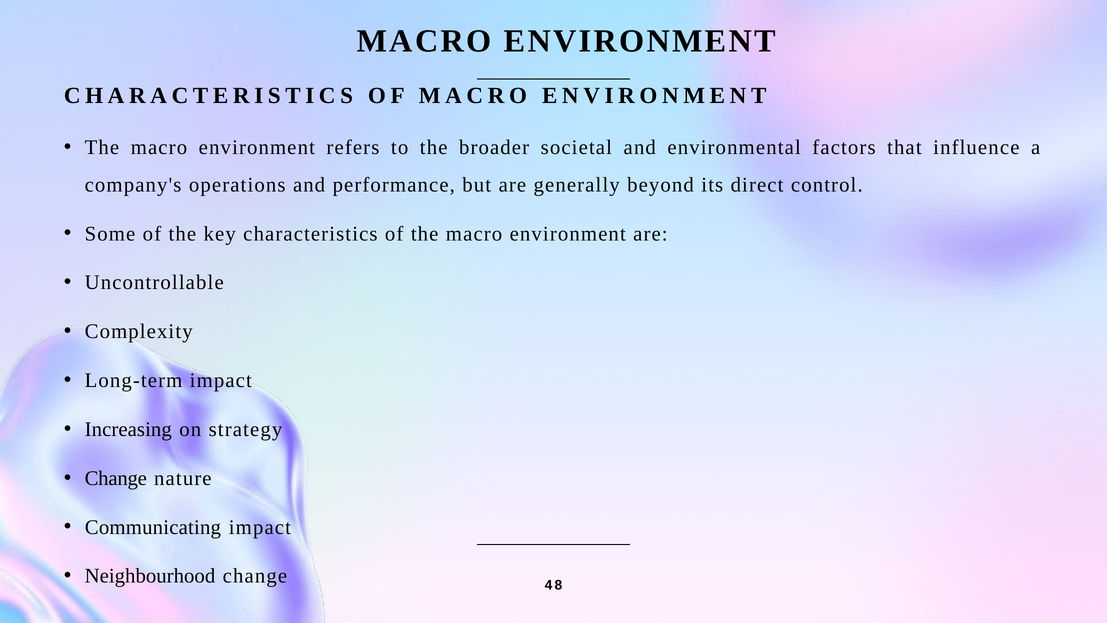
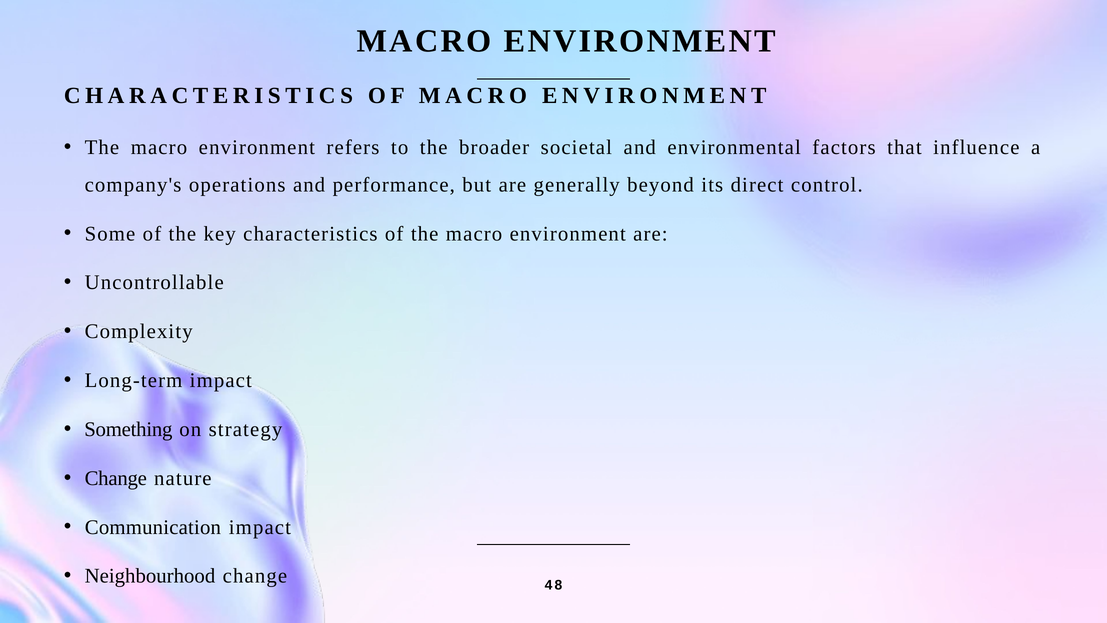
Increasing: Increasing -> Something (128, 429)
Communicating: Communicating -> Communication (153, 527)
